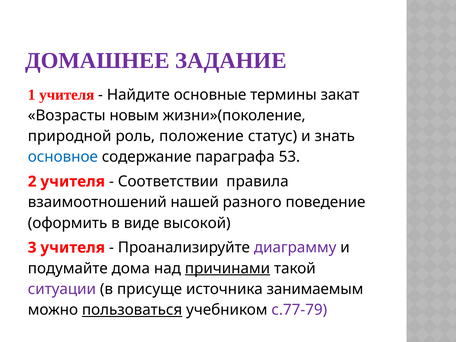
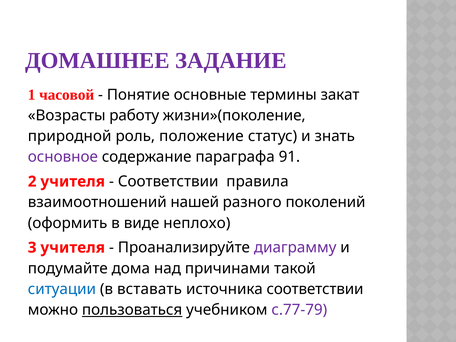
1 учителя: учителя -> часовой (67, 95)
Найдите: Найдите -> Понятие (138, 95)
новым: новым -> работу (134, 115)
основное colour: blue -> purple (63, 157)
53: 53 -> 91 (289, 157)
поведение: поведение -> поколений (326, 202)
высокой: высокой -> неплохо (197, 223)
причинами underline: present -> none (227, 268)
ситуации colour: purple -> blue (62, 289)
присуще: присуще -> вставать (149, 289)
источника занимаемым: занимаемым -> соответствии (315, 289)
